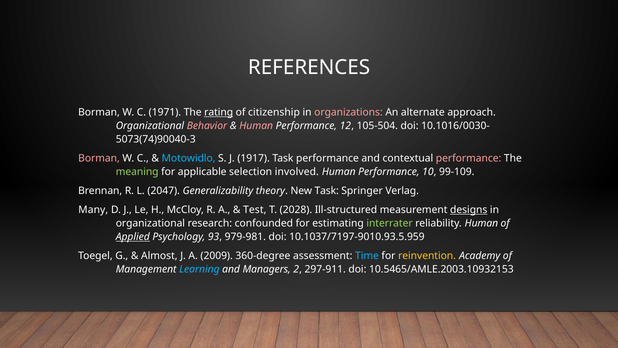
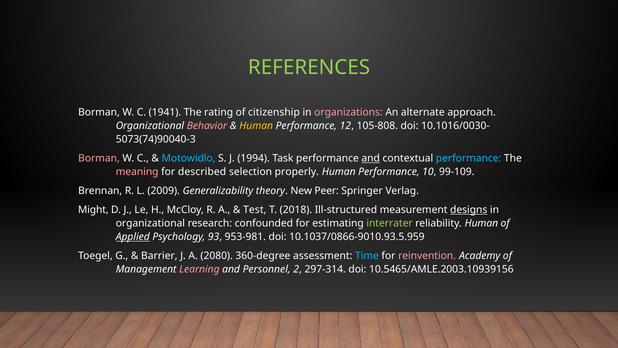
REFERENCES colour: white -> light green (309, 67)
1971: 1971 -> 1941 (165, 112)
rating underline: present -> none (219, 112)
Human colour: pink -> yellow (256, 126)
105-504: 105-504 -> 105-808 (377, 126)
1917: 1917 -> 1994 (254, 158)
and underline: none -> present (371, 158)
performance colour: pink -> light blue (469, 158)
meaning colour: light green -> pink (137, 172)
applicable: applicable -> described (202, 172)
involved: involved -> properly (297, 172)
2047: 2047 -> 2009 (164, 191)
New Task: Task -> Peer (327, 191)
Many: Many -> Might (93, 210)
2028: 2028 -> 2018 (296, 210)
979-981: 979-981 -> 953-981 (245, 236)
10.1037/7197-9010.93.5.959: 10.1037/7197-9010.93.5.959 -> 10.1037/0866-9010.93.5.959 (357, 236)
Almost: Almost -> Barrier (159, 256)
2009: 2009 -> 2080 (217, 256)
reinvention colour: yellow -> pink (427, 256)
Learning colour: light blue -> pink (199, 269)
Managers: Managers -> Personnel (267, 269)
297-911: 297-911 -> 297-314 (325, 269)
10.5465/AMLE.2003.10932153: 10.5465/AMLE.2003.10932153 -> 10.5465/AMLE.2003.10939156 (441, 269)
